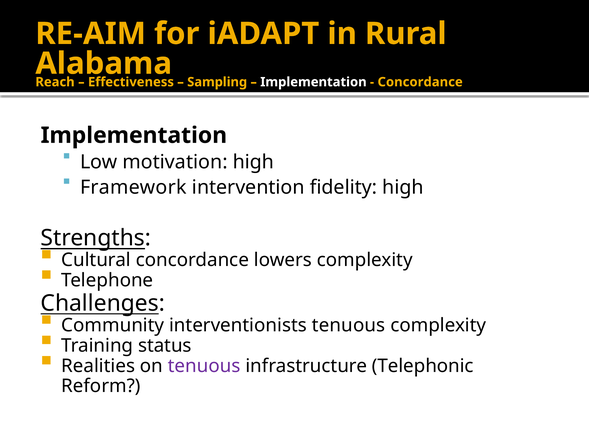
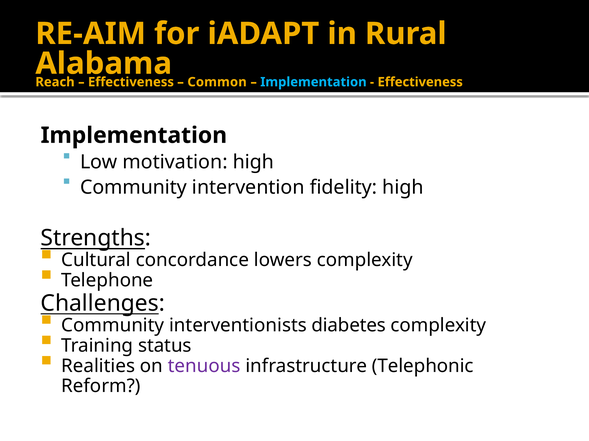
Sampling: Sampling -> Common (217, 82)
Implementation colour: white -> light blue (313, 82)
Concordance: Concordance -> Effectiveness (420, 82)
Framework: Framework -> Community (134, 188)
interventionists tenuous: tenuous -> diabetes (349, 326)
